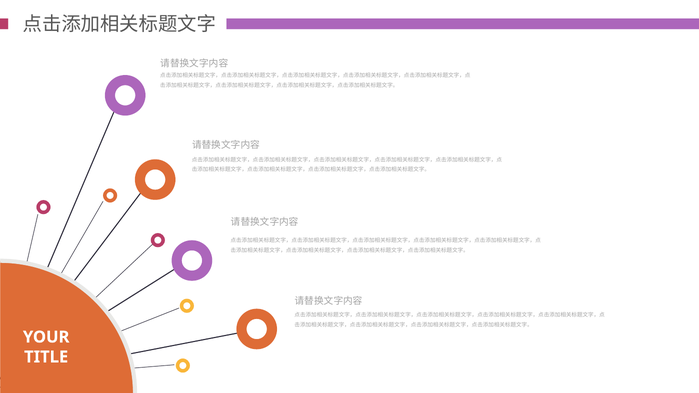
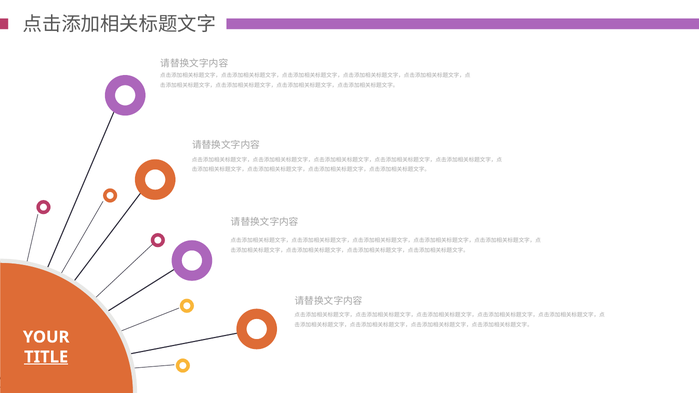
TITLE underline: none -> present (46, 357)
